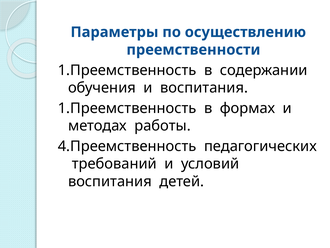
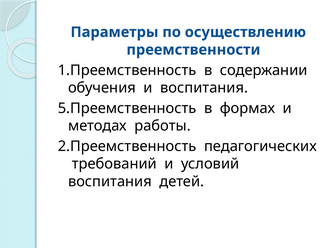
1.Преемственность: 1.Преемственность -> 5.Преемственность (127, 108)
4.Преемственность: 4.Преемственность -> 2.Преемственность (127, 146)
